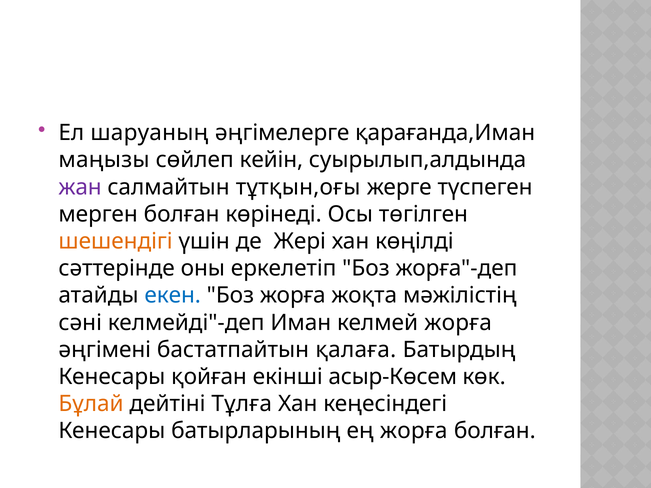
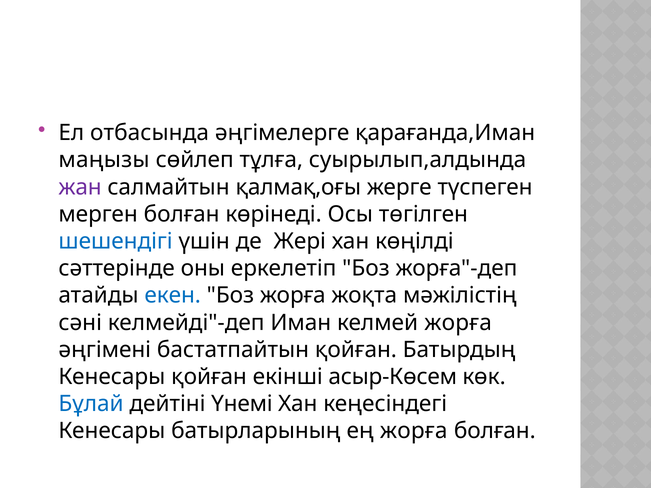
шаруаның: шаруаның -> отбасында (150, 133)
кейін: кейін -> тұлға (271, 160)
тұтқын,оғы: тұтқын,оғы -> қалмақ,оғы (298, 187)
шешендігі colour: orange -> blue (116, 241)
бастатпайтын қалаға: қалаға -> қойған (356, 350)
Бұлай colour: orange -> blue (91, 404)
Тұлға: Тұлға -> Үнемі (242, 404)
